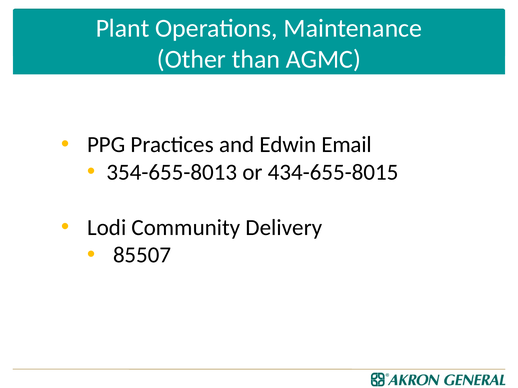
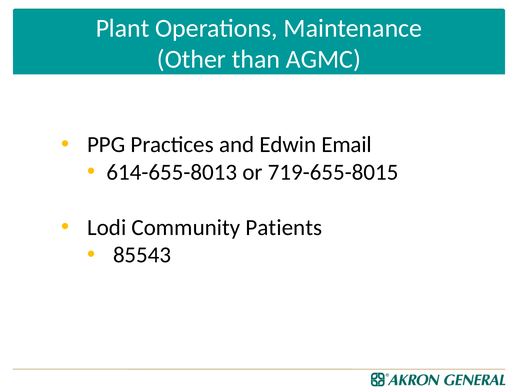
354-655-8013: 354-655-8013 -> 614-655-8013 (172, 172)
434-655-8015: 434-655-8015 -> 719-655-8015 (333, 172)
Delivery: Delivery -> Patients (284, 228)
85507: 85507 -> 85543 (142, 255)
